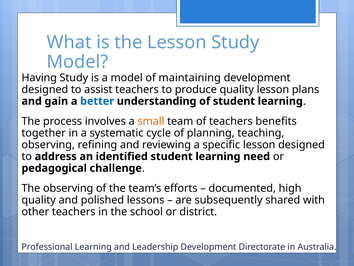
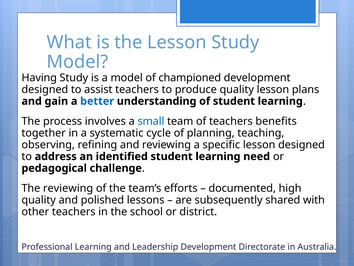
maintaining: maintaining -> championed (190, 78)
small colour: orange -> blue (151, 121)
The observing: observing -> reviewing (68, 188)
